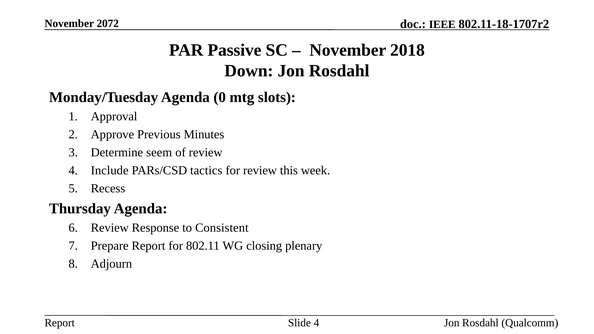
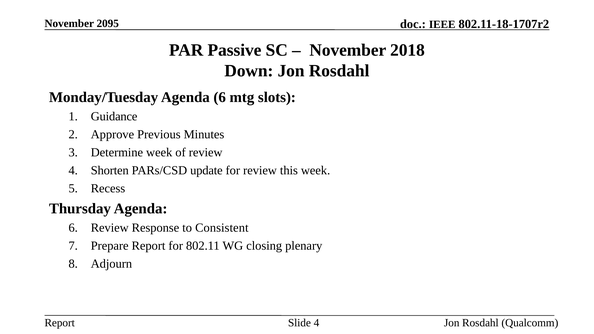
2072: 2072 -> 2095 (108, 24)
Monday/Tuesday Agenda 0: 0 -> 6 (220, 97)
Approval: Approval -> Guidance (114, 116)
Determine seem: seem -> week (159, 152)
Include: Include -> Shorten (110, 170)
tactics: tactics -> update (206, 170)
